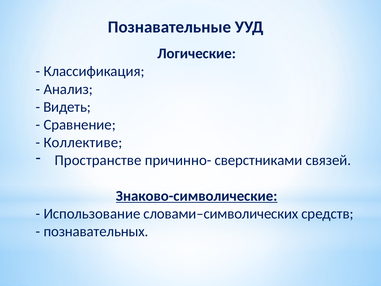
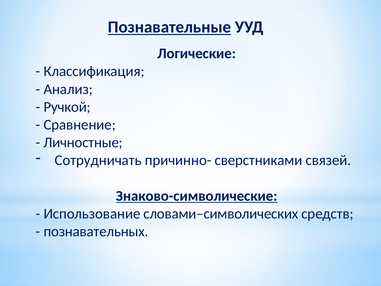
Познавательные underline: none -> present (170, 27)
Видеть: Видеть -> Ручкой (67, 107)
Коллективе: Коллективе -> Личностные (83, 142)
Пространстве: Пространстве -> Сотрудничать (98, 160)
